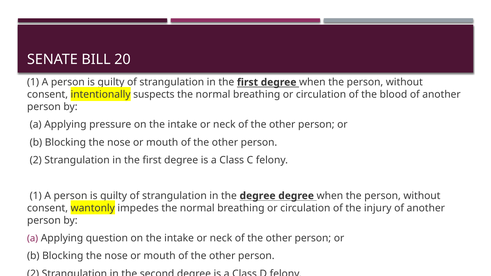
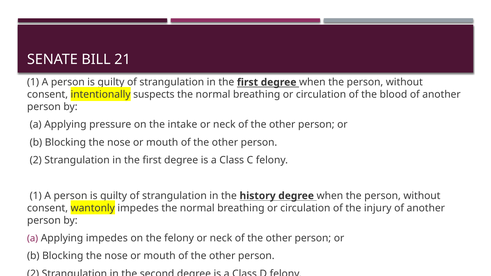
20: 20 -> 21 (122, 60)
the degree: degree -> history (258, 196)
Applying question: question -> impedes (107, 238)
intake: intake -> felony (179, 238)
